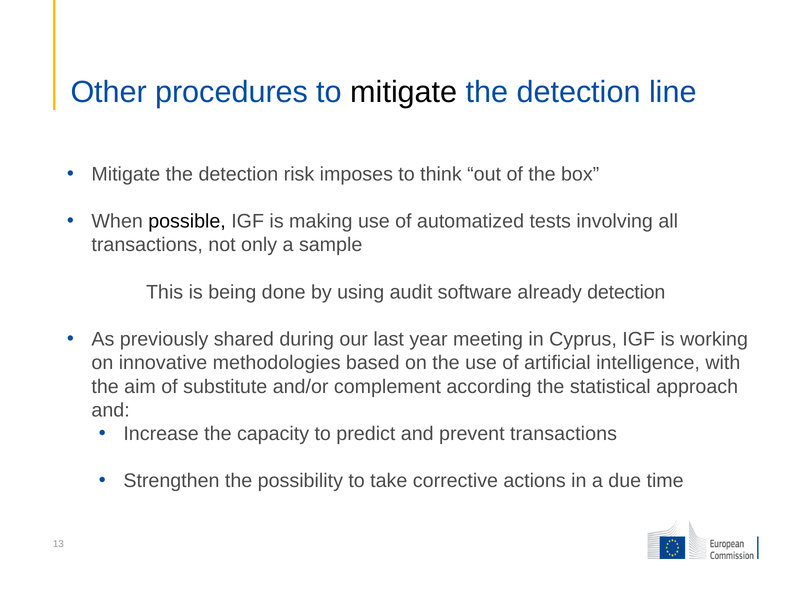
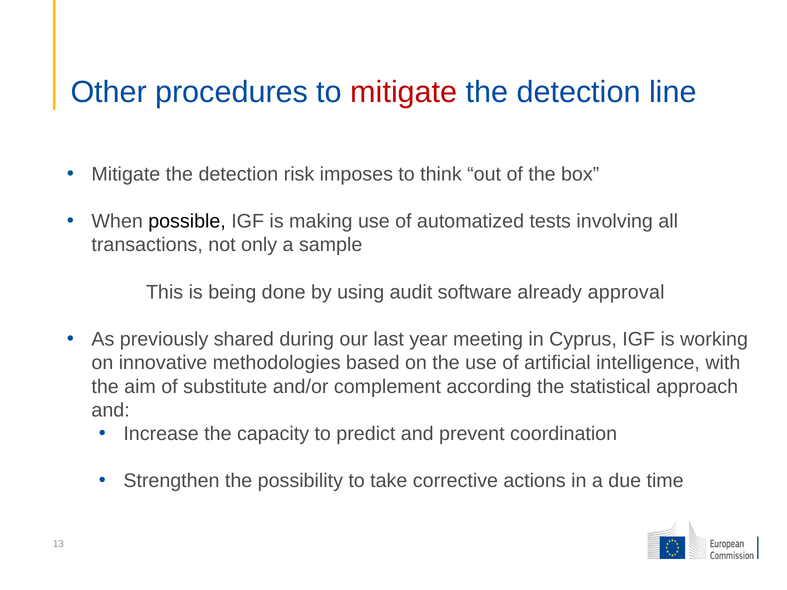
mitigate colour: black -> red (404, 92)
already detection: detection -> approval (626, 292)
prevent transactions: transactions -> coordination (564, 434)
